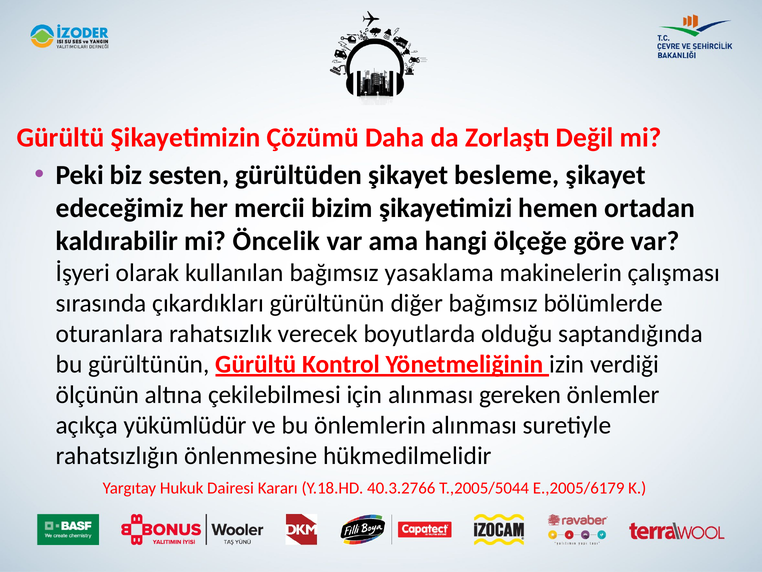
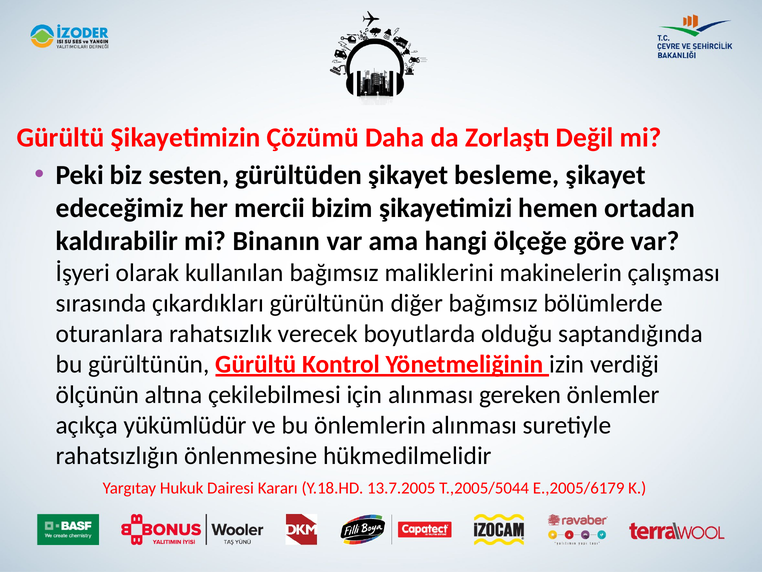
Öncelik: Öncelik -> Binanın (276, 241)
yasaklama: yasaklama -> maliklerini (439, 273)
40.3.2766: 40.3.2766 -> 13.7.2005 (401, 488)
